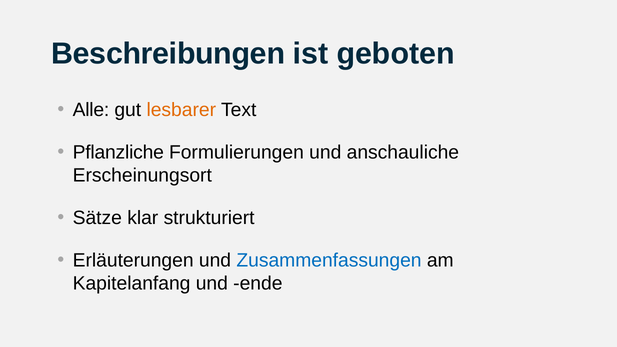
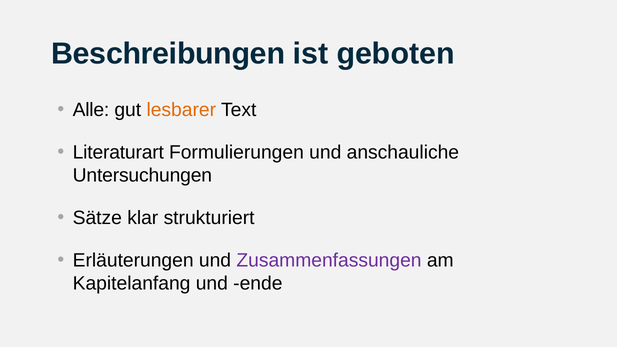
Pflanzliche: Pflanzliche -> Literaturart (118, 152)
Erscheinungsort: Erscheinungsort -> Untersuchungen (142, 176)
Zusammenfassungen colour: blue -> purple (329, 260)
